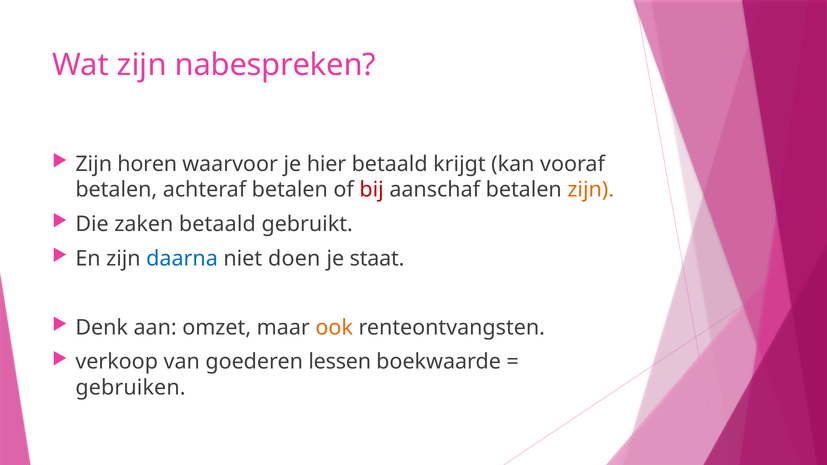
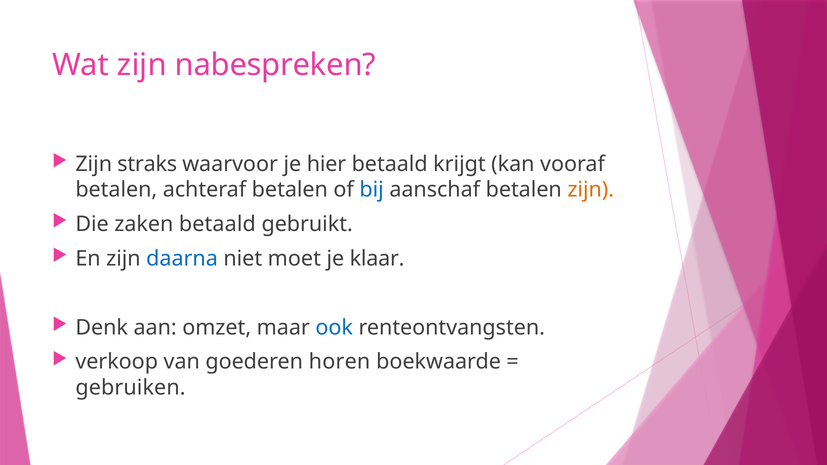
horen: horen -> straks (147, 164)
bij colour: red -> blue (372, 190)
doen: doen -> moet (294, 259)
staat: staat -> klaar (377, 259)
ook colour: orange -> blue (334, 328)
lessen: lessen -> horen (340, 362)
